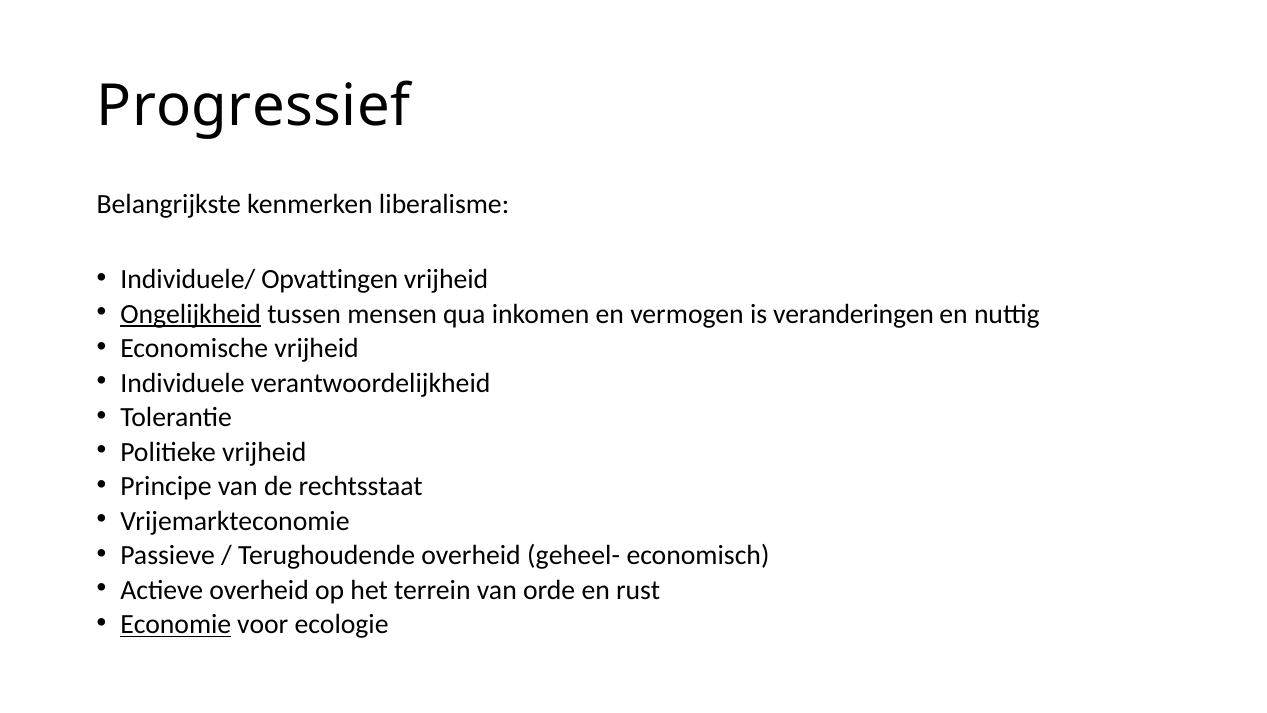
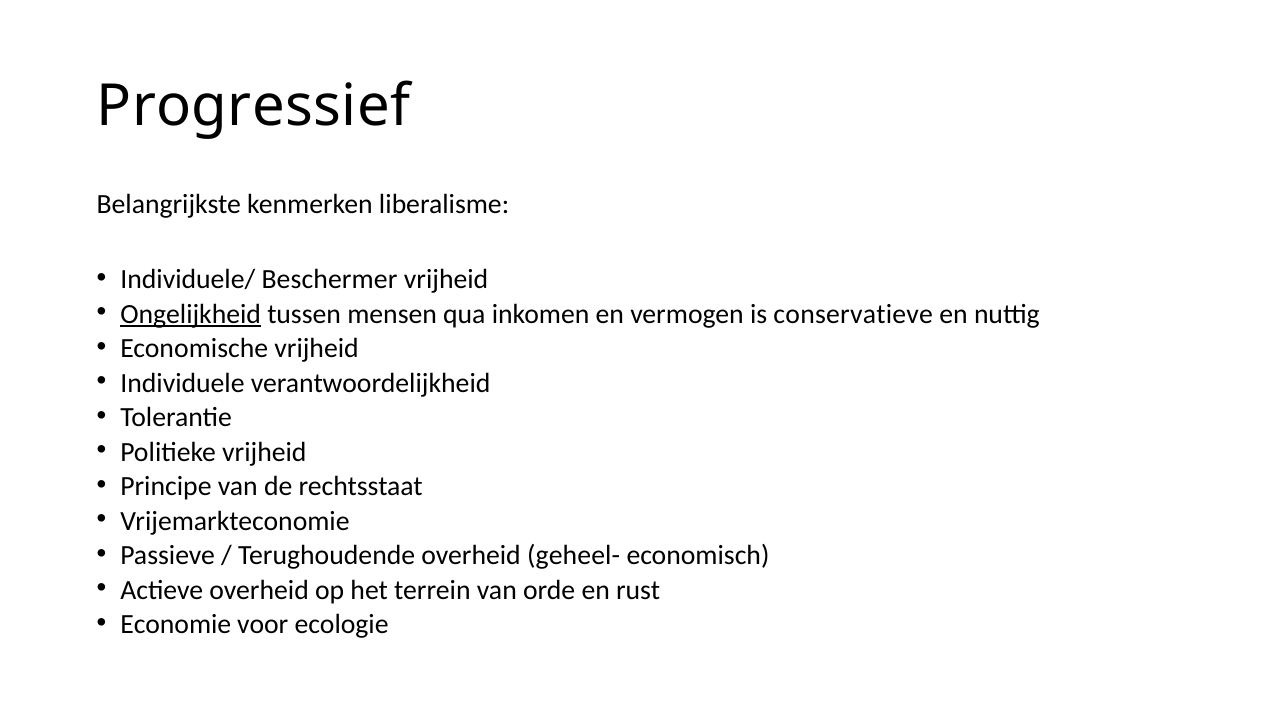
Opvattingen: Opvattingen -> Beschermer (330, 279)
veranderingen: veranderingen -> conservatieve (853, 314)
Economie underline: present -> none (176, 624)
